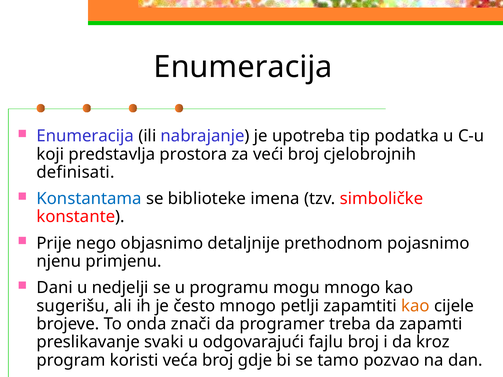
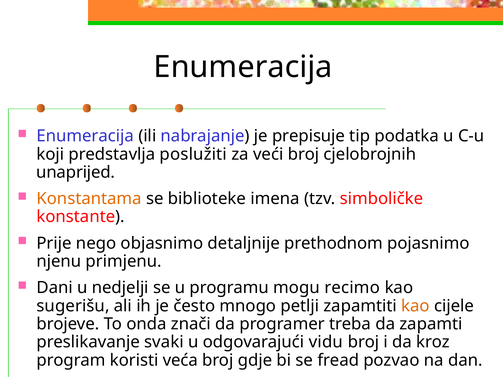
upotreba: upotreba -> prepisuje (309, 136)
prostora: prostora -> poslužiti (193, 154)
definisati: definisati -> unaprijed (76, 172)
Konstantama colour: blue -> orange (89, 199)
mogu mnogo: mnogo -> recimo (352, 288)
fajlu: fajlu -> vidu (326, 342)
tamo: tamo -> fread (338, 360)
